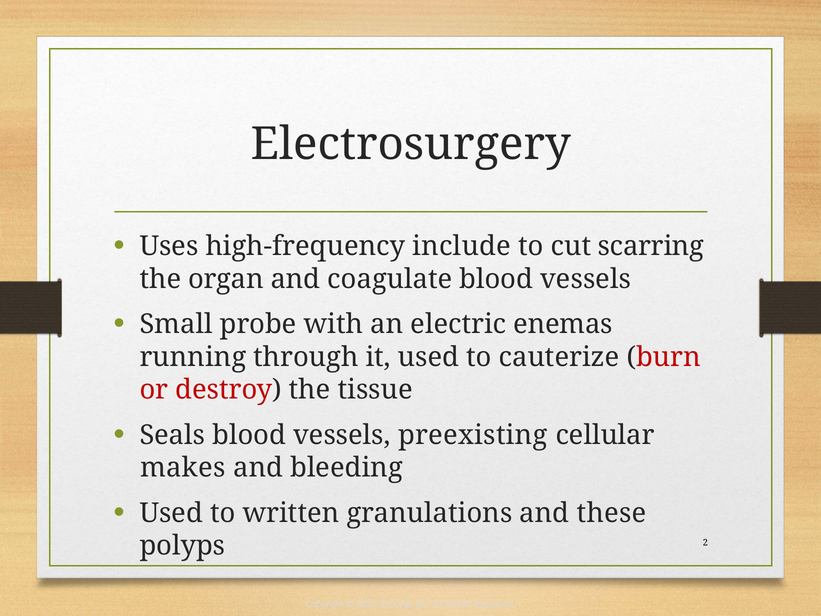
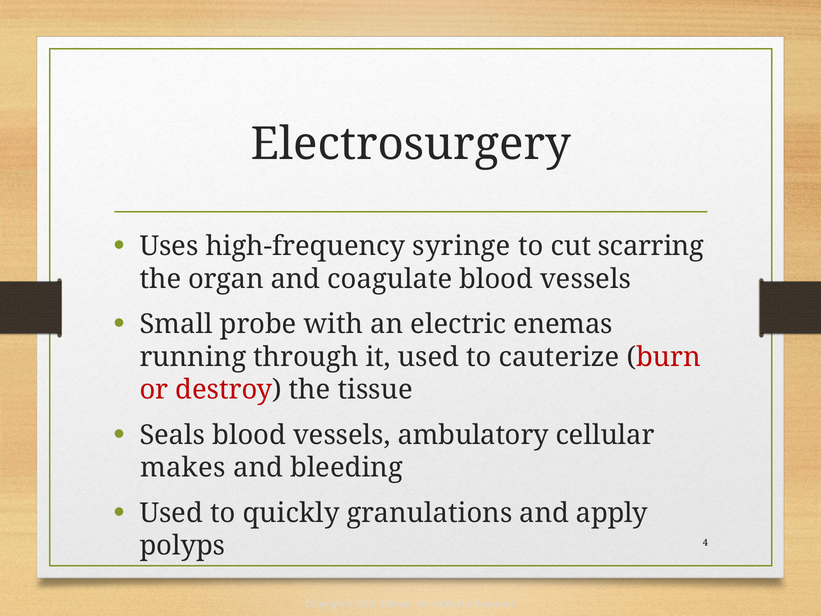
include: include -> syringe (462, 246)
preexisting: preexisting -> ambulatory (473, 435)
written: written -> quickly (291, 513)
these: these -> apply (612, 513)
2: 2 -> 4 (705, 542)
